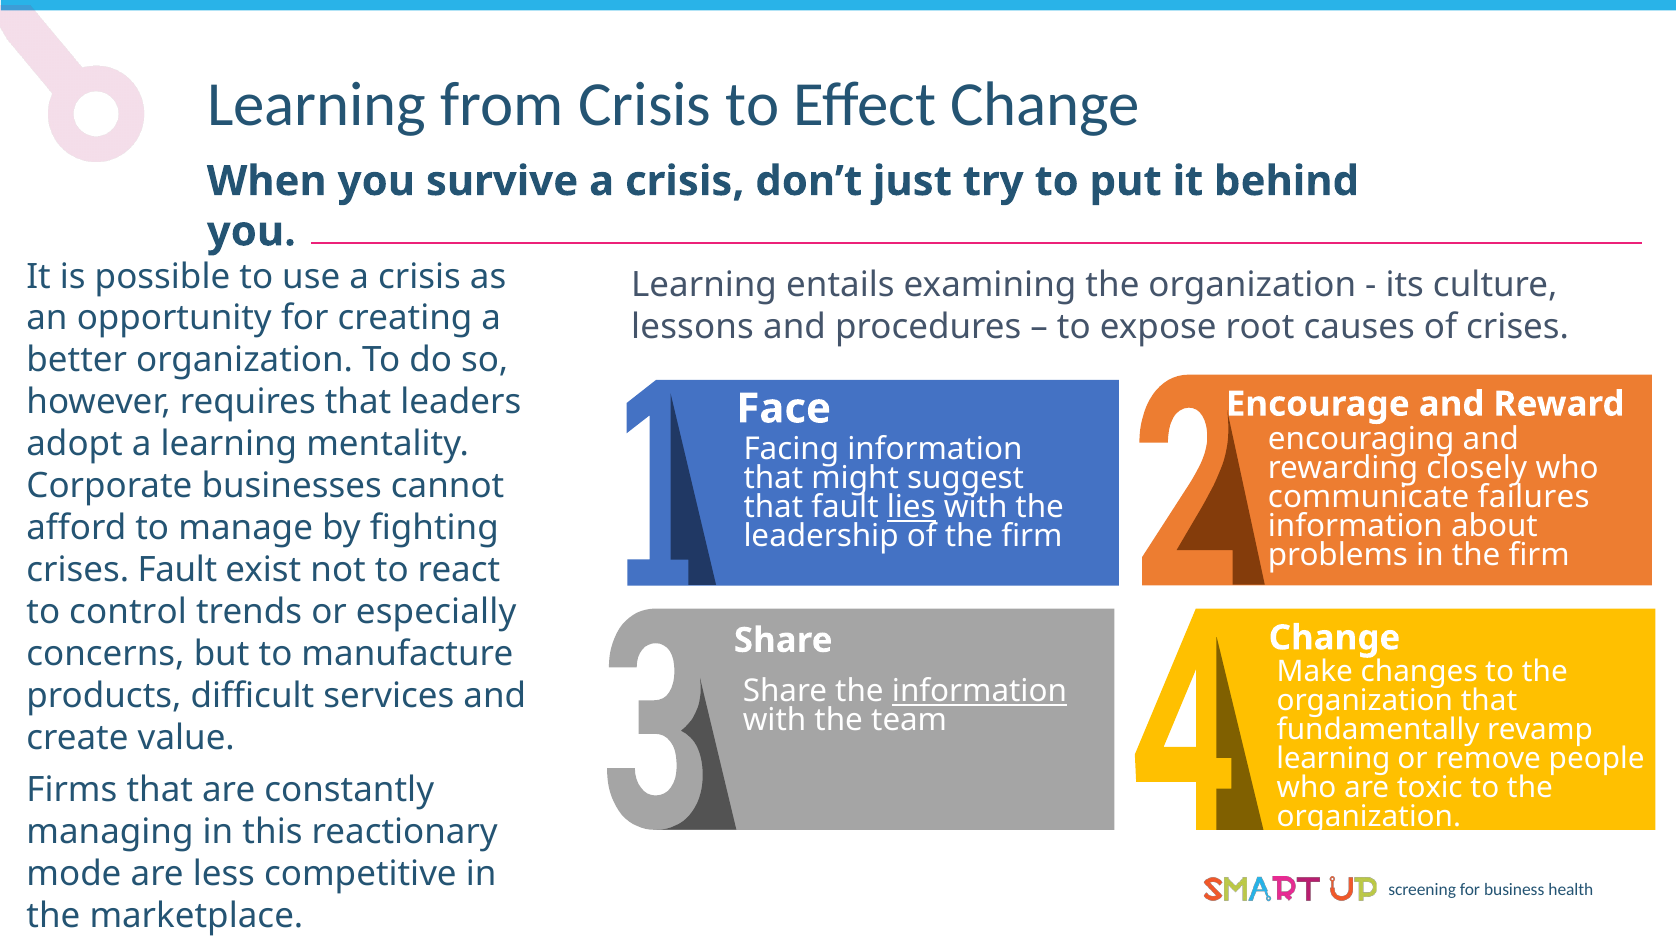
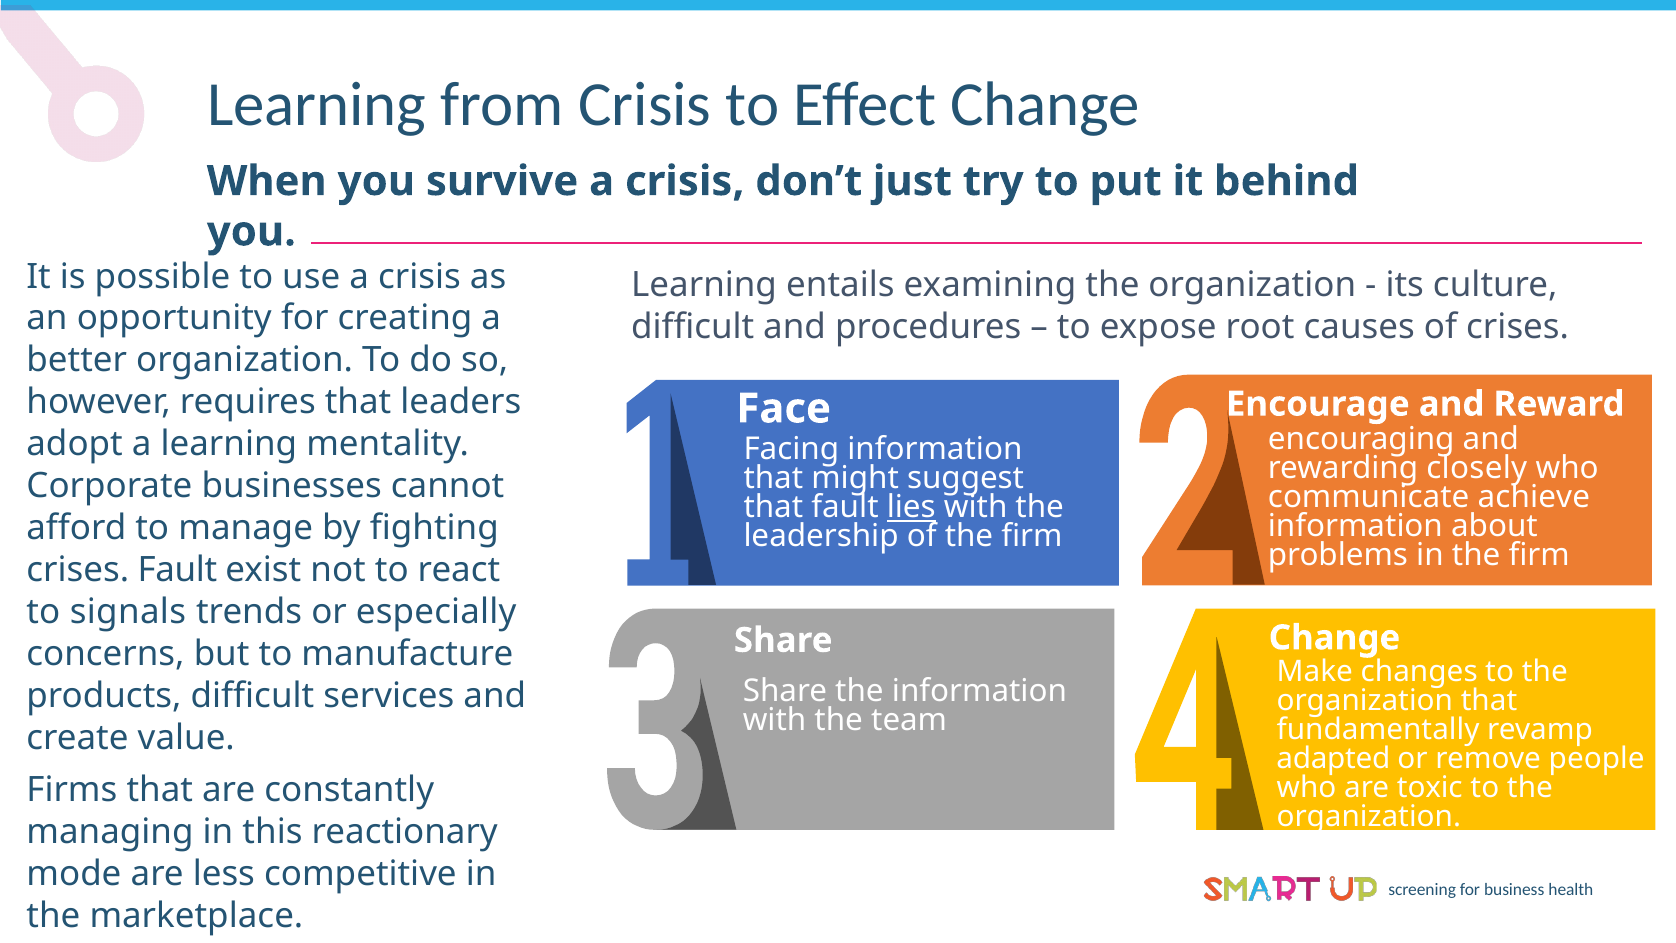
lessons: lessons -> difficult (693, 326)
failures: failures -> achieve (1534, 497)
control: control -> signals (128, 612)
information underline: present -> none (979, 691)
learning: learning -> adapted (1333, 758)
